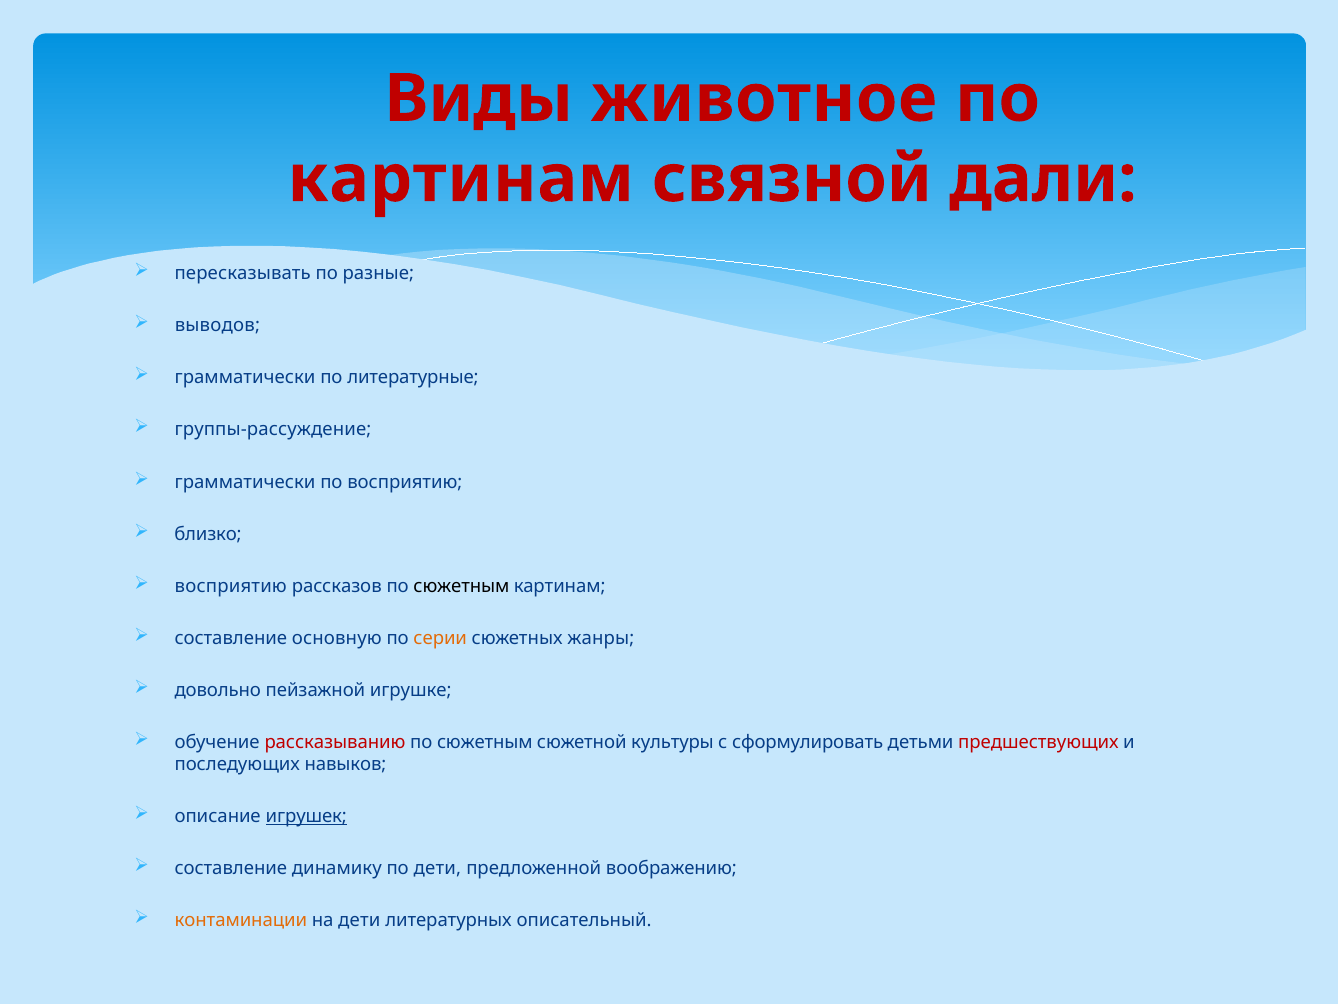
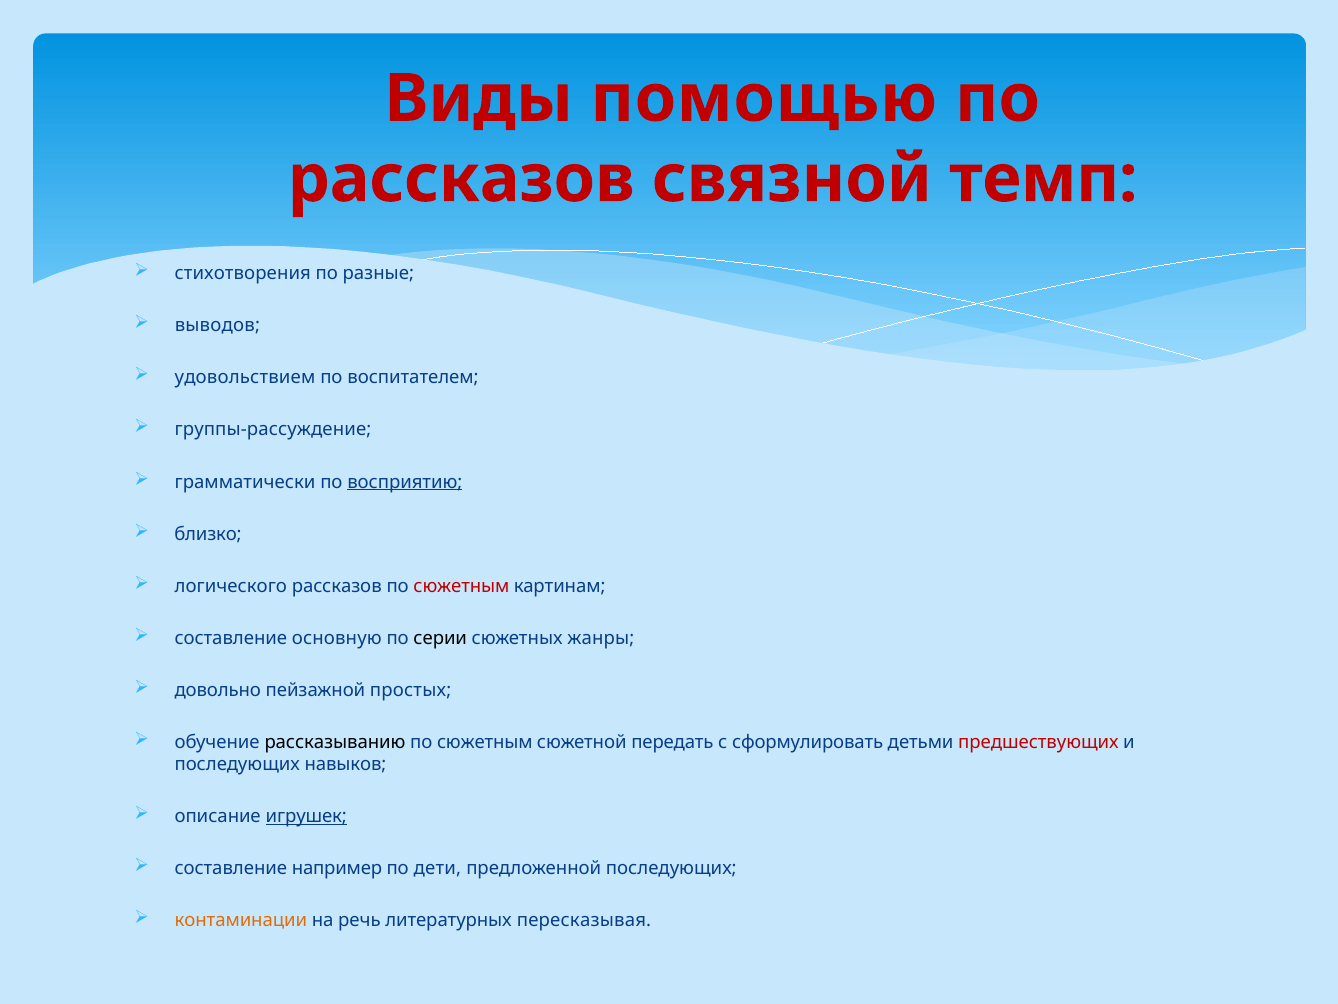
животное: животное -> помощью (764, 99)
картинам: картинам -> рассказов (461, 179)
дали: дали -> темп (1043, 179)
пересказывать: пересказывать -> стихотворения (243, 273)
грамматически: грамматически -> удовольствием (245, 378)
литературные: литературные -> воспитателем (413, 378)
восприятию underline: none -> present (405, 482)
восприятию: восприятию -> логического (231, 586)
сюжетным colour: black -> red (461, 586)
серии colour: orange -> black (440, 638)
игрушке: игрушке -> простых (411, 690)
рассказыванию colour: red -> black (335, 742)
культуры: культуры -> передать (672, 742)
динамику: динамику -> например (337, 868)
предложенной воображению: воображению -> последующих (671, 868)
на дети: дети -> речь (359, 920)
описательный: описательный -> пересказывая (584, 920)
